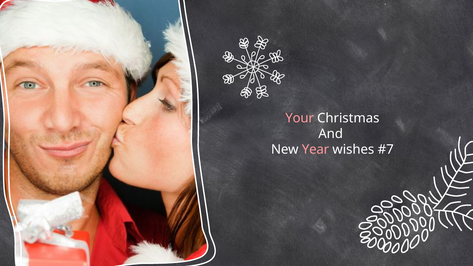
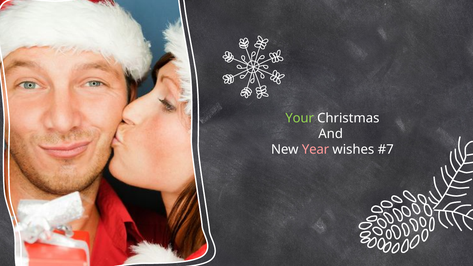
Your colour: pink -> light green (300, 118)
